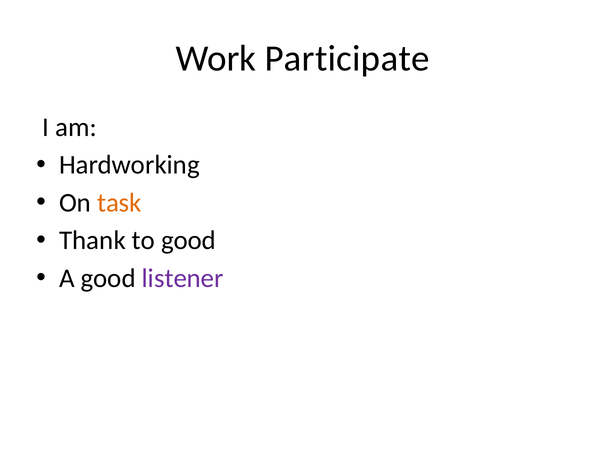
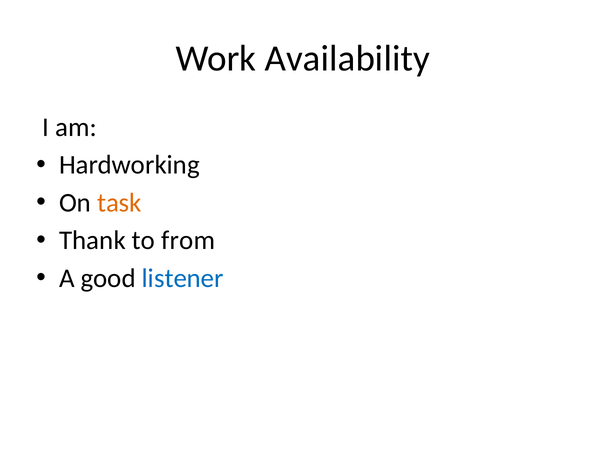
Participate: Participate -> Availability (347, 59)
to good: good -> from (188, 240)
listener colour: purple -> blue (183, 278)
